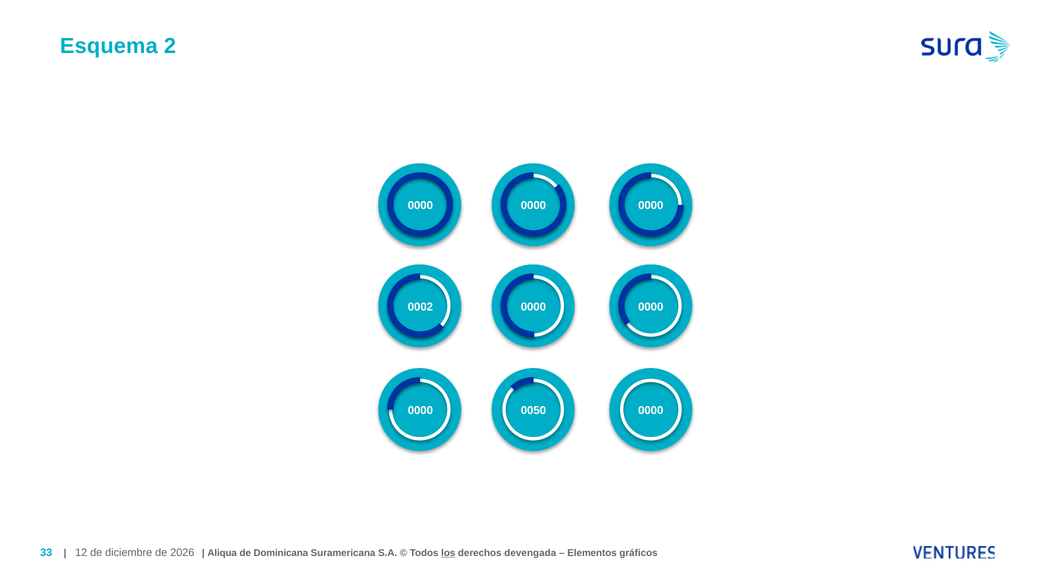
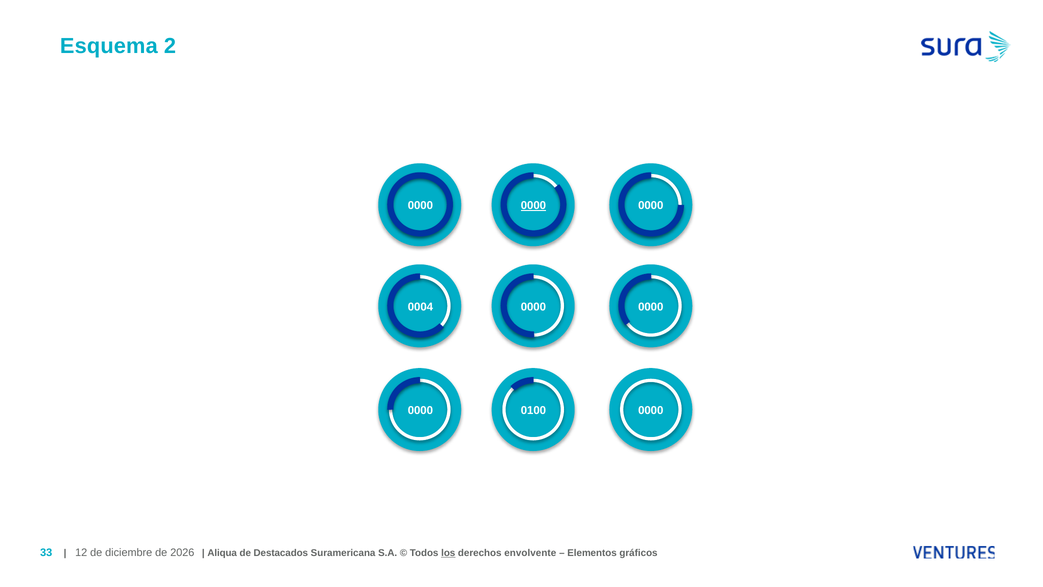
0000 underline: none -> present (533, 205)
0002: 0002 -> 0004 (420, 307)
0050: 0050 -> 0100 (533, 411)
Dominicana: Dominicana -> Destacados (281, 553)
devengada: devengada -> envolvente (530, 553)
